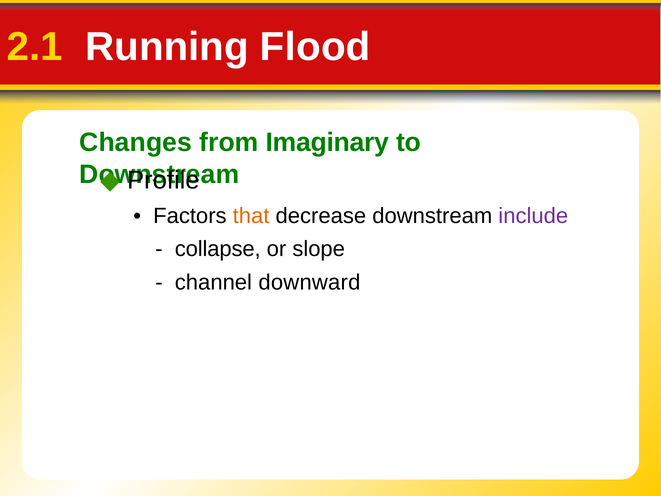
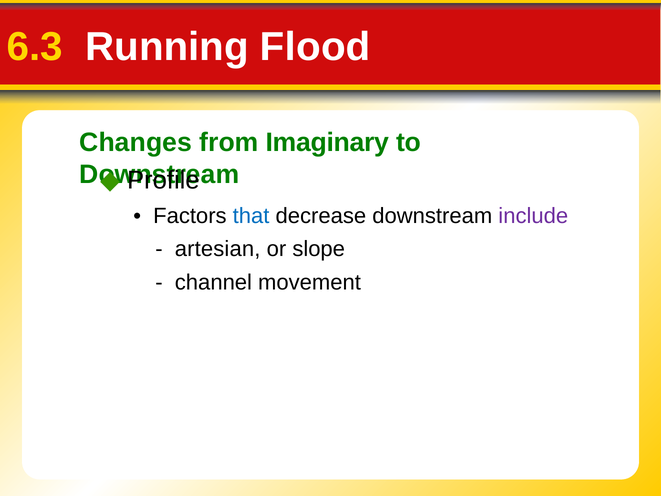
2.1: 2.1 -> 6.3 (35, 47)
that colour: orange -> blue (251, 216)
collapse: collapse -> artesian (218, 249)
downward: downward -> movement (310, 282)
